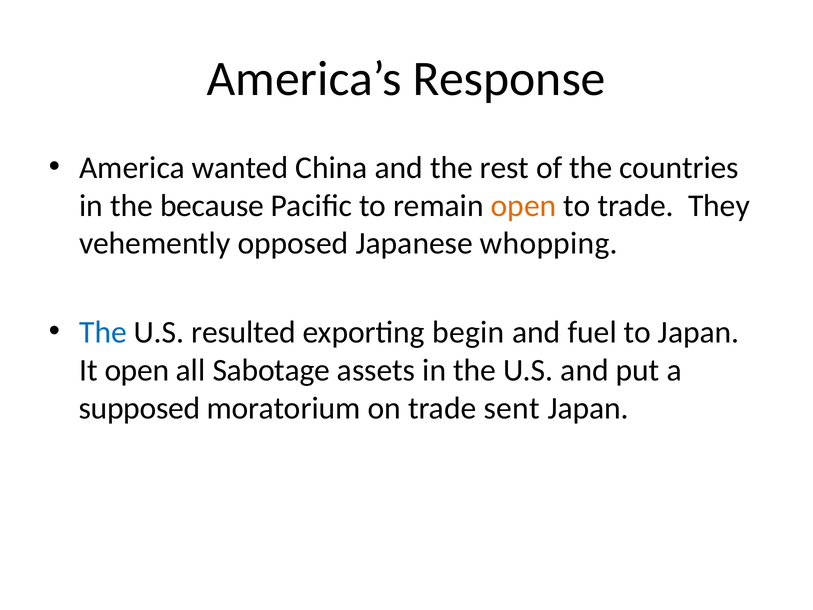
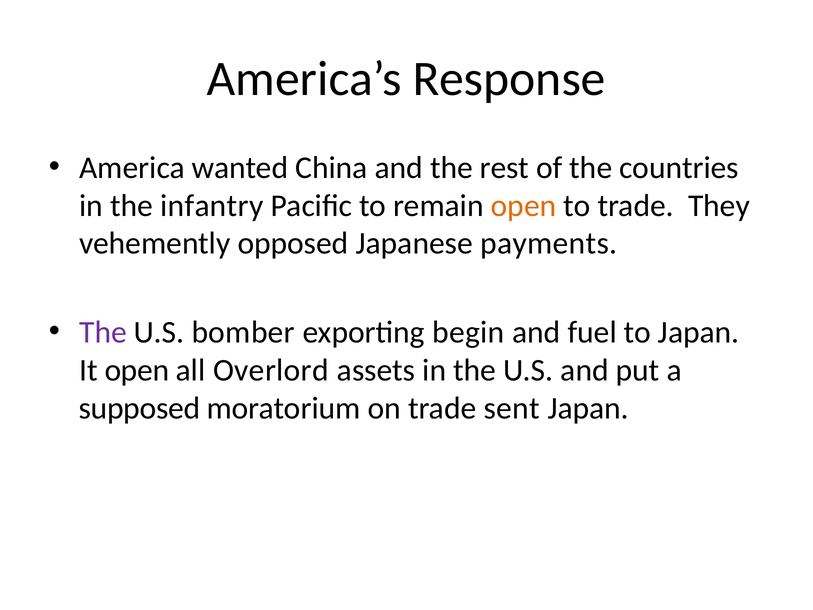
because: because -> infantry (212, 205)
whopping: whopping -> payments (549, 243)
The colour: blue -> purple (103, 332)
resulted: resulted -> bomber (243, 332)
Sabotage: Sabotage -> Overlord (271, 370)
